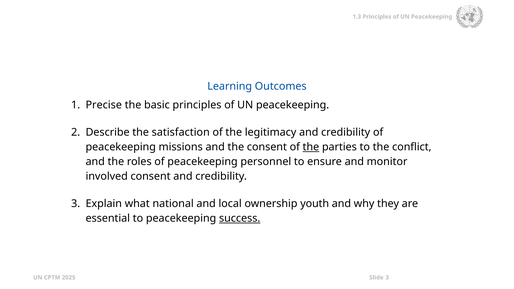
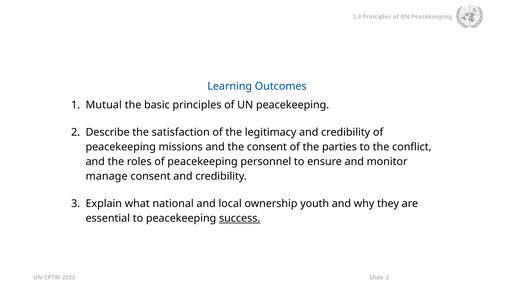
Precise: Precise -> Mutual (104, 105)
the underline: present -> none (311, 147)
involved: involved -> manage (107, 176)
